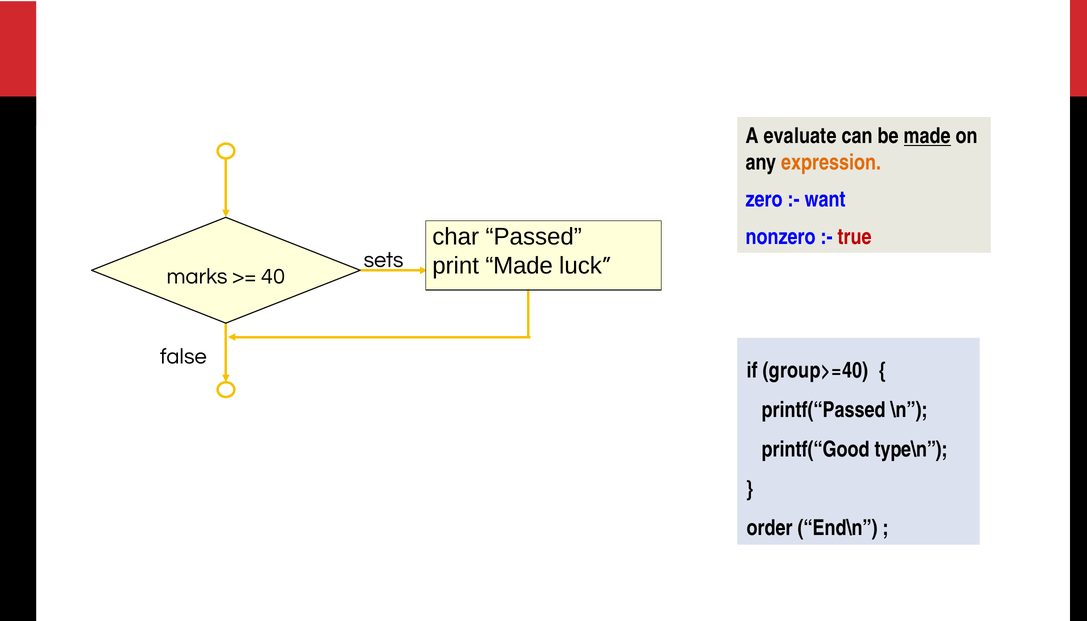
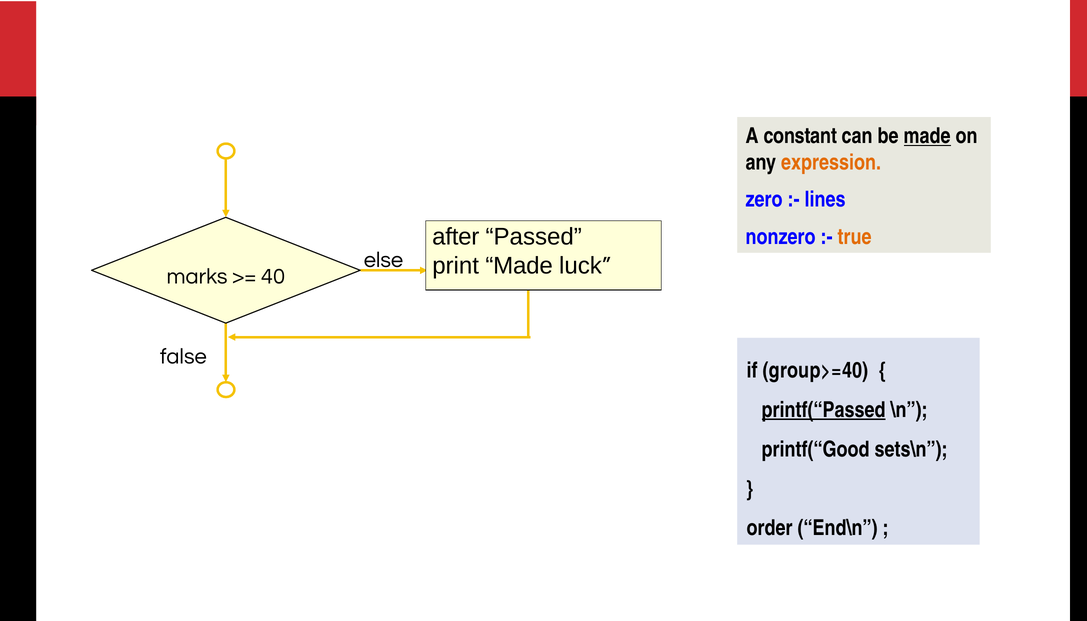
evaluate: evaluate -> constant (800, 136)
want: want -> lines (825, 200)
char: char -> after (456, 237)
true colour: red -> orange (855, 237)
sets: sets -> else (383, 260)
printf(“Passed underline: none -> present (824, 410)
type\n: type\n -> sets\n (911, 450)
